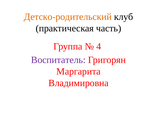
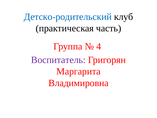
Детско-родительский colour: orange -> blue (68, 17)
